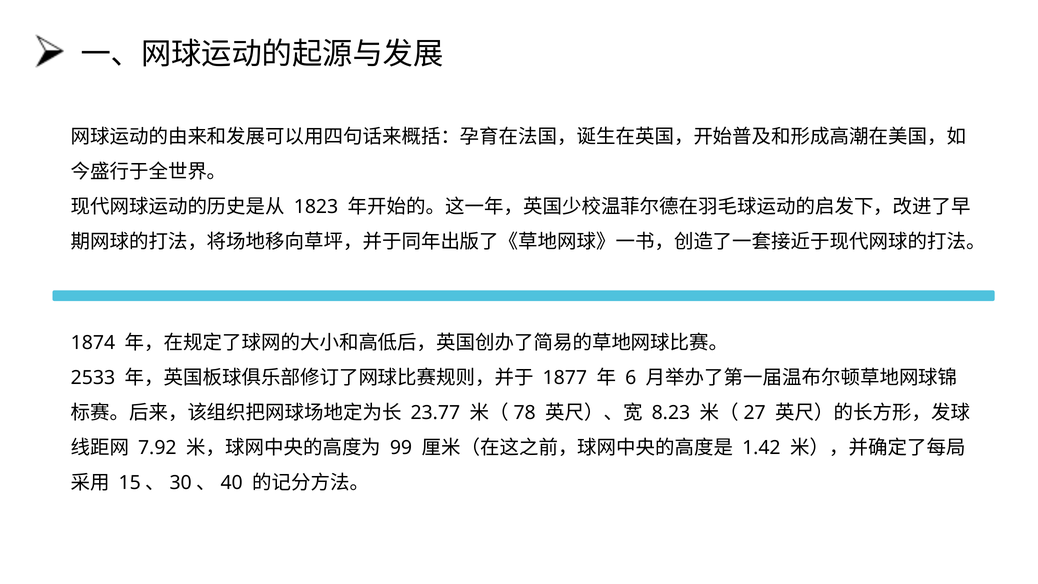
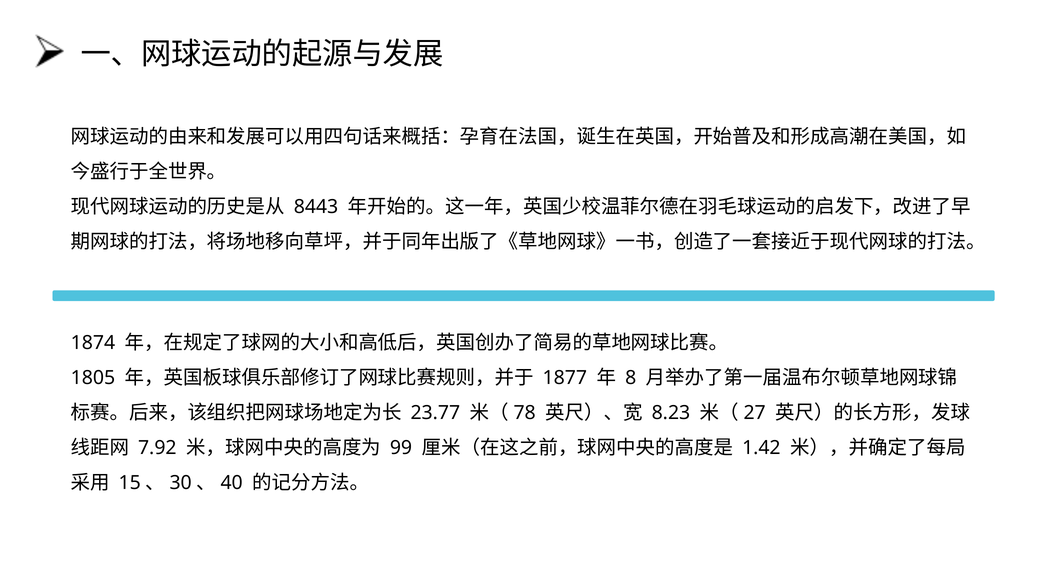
1823: 1823 -> 8443 (316, 207)
2533: 2533 -> 1805 (93, 378)
6: 6 -> 8 (631, 378)
